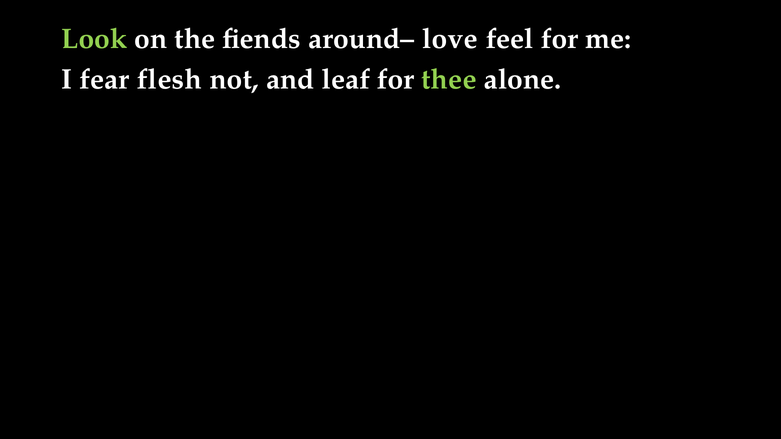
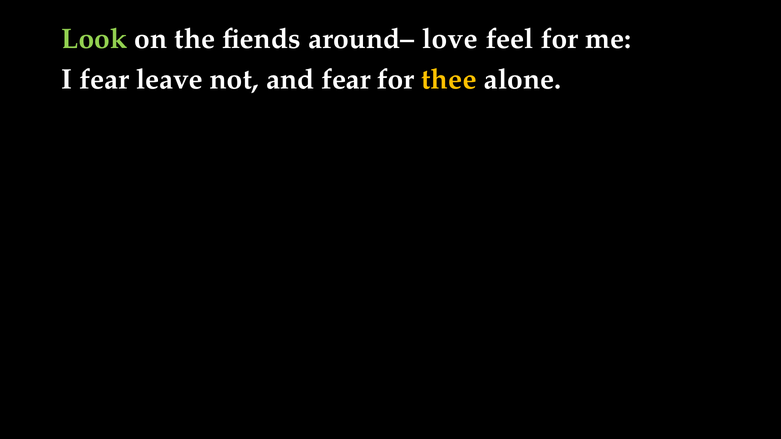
flesh: flesh -> leave (170, 80)
and leaf: leaf -> fear (346, 80)
thee colour: light green -> yellow (449, 80)
